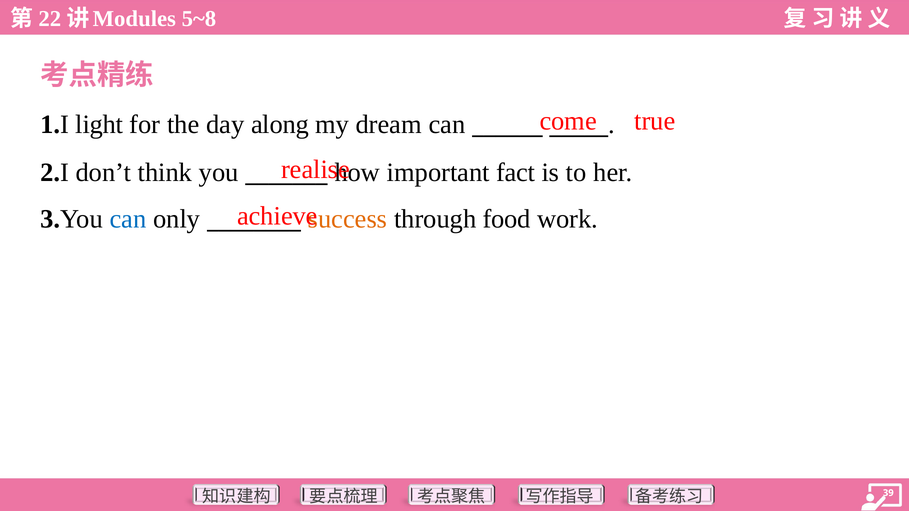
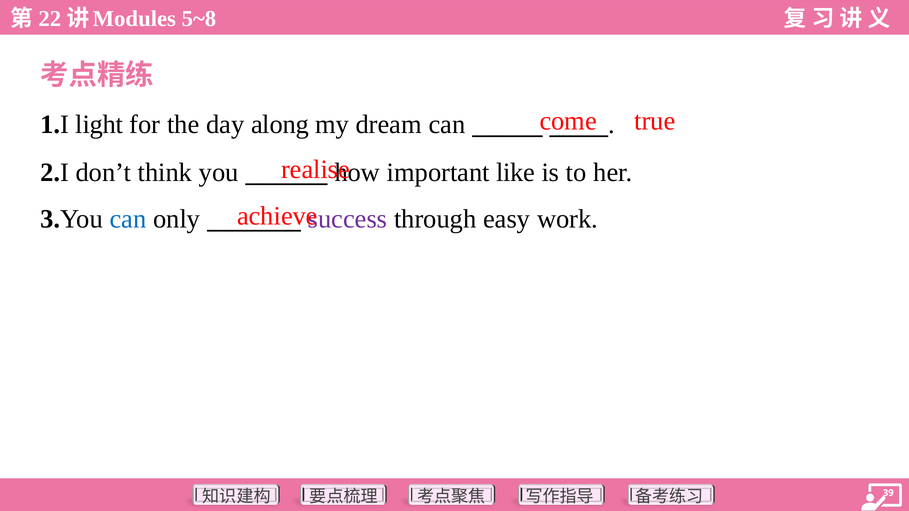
fact: fact -> like (516, 173)
success colour: orange -> purple (348, 219)
food: food -> easy (507, 219)
